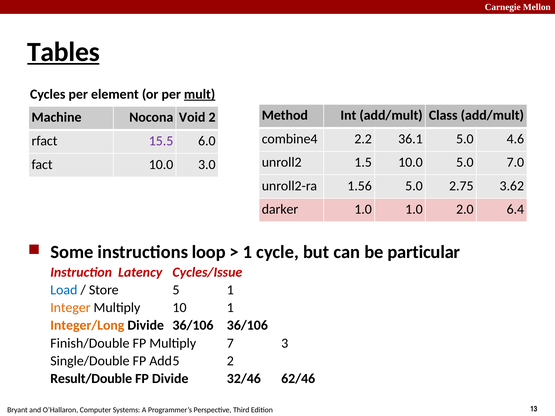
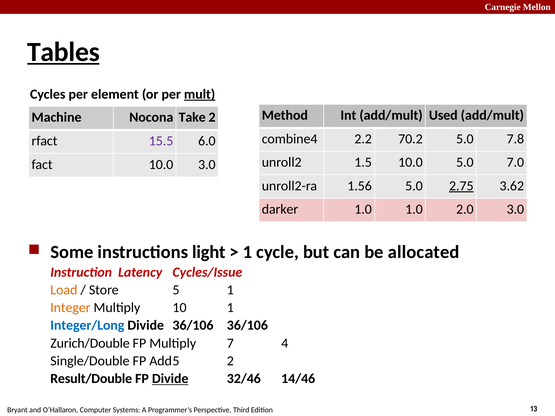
Class: Class -> Used (443, 115)
Void: Void -> Take (192, 117)
36.1: 36.1 -> 70.2 (410, 139)
4.6: 4.6 -> 7.8 (515, 139)
2.75 underline: none -> present (461, 186)
2.0 6.4: 6.4 -> 3.0 (515, 209)
loop: loop -> light (209, 252)
particular: particular -> allocated (424, 252)
Load colour: blue -> orange (64, 290)
Integer/Long colour: orange -> blue (87, 326)
Finish/Double: Finish/Double -> Zurich/Double (90, 343)
3: 3 -> 4 (285, 343)
Divide underline: none -> present (170, 379)
62/46: 62/46 -> 14/46 (298, 379)
